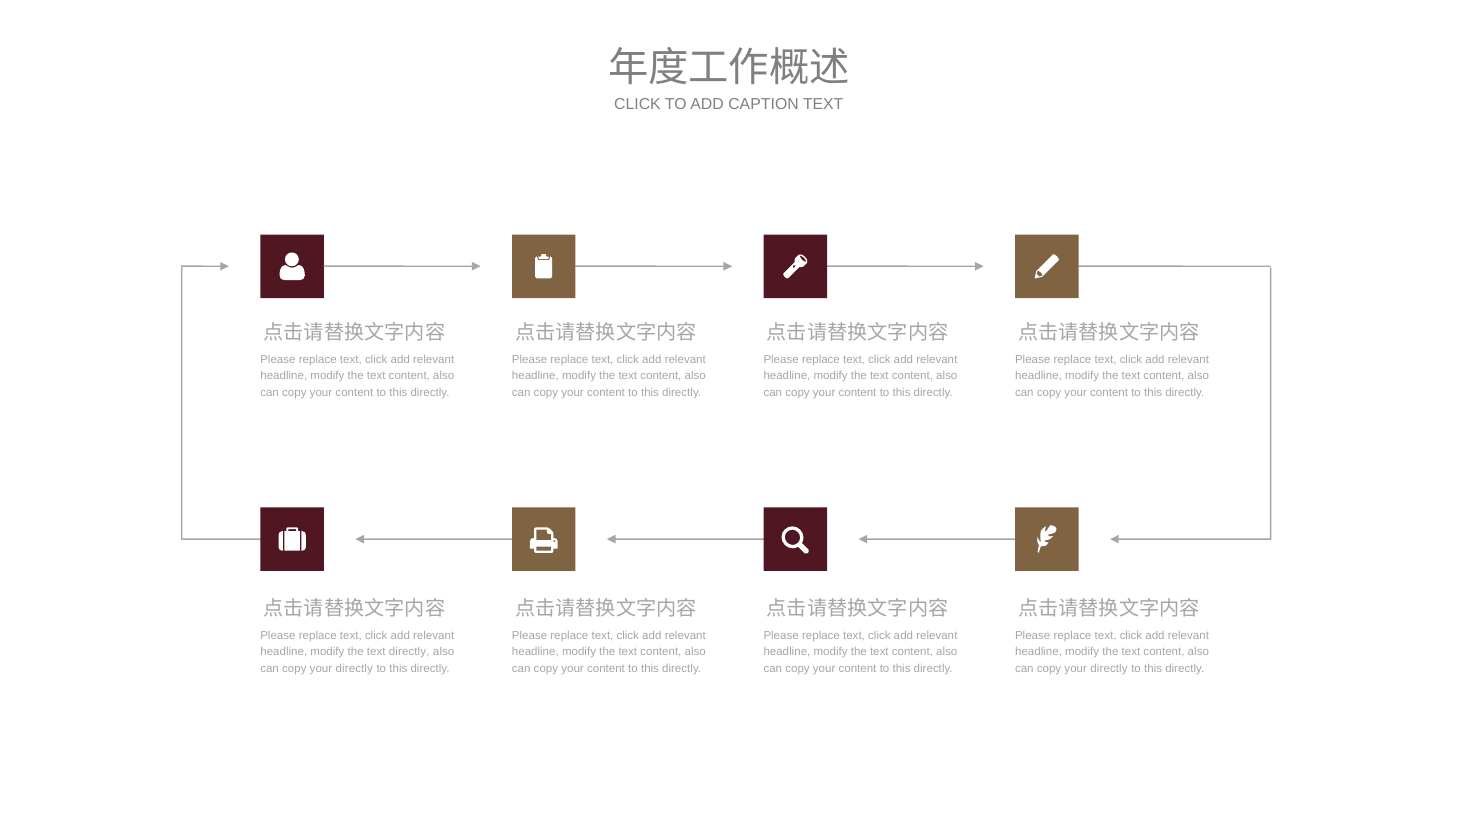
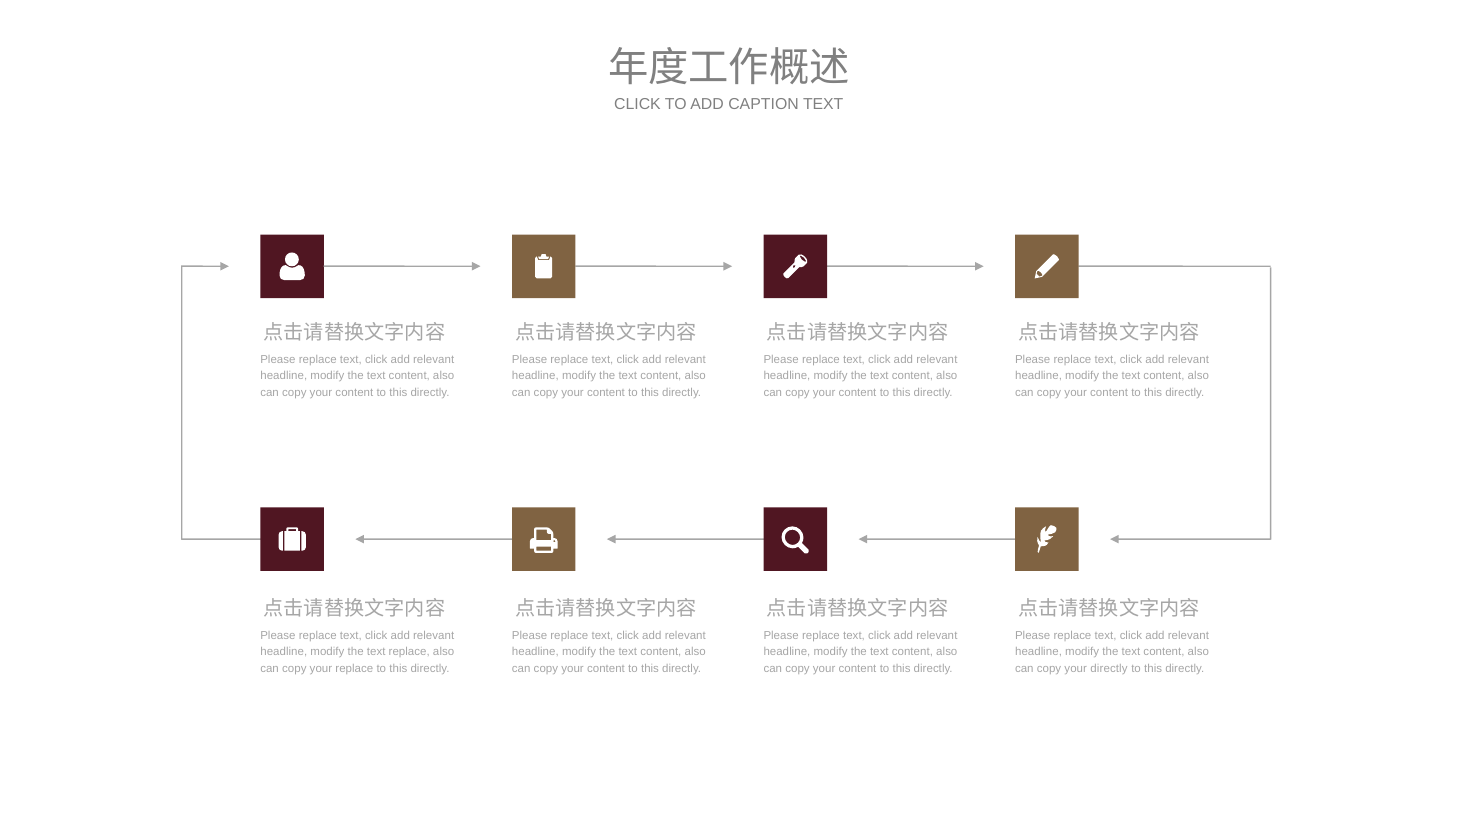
text directly: directly -> replace (409, 652)
directly: directly -> replace (354, 669)
